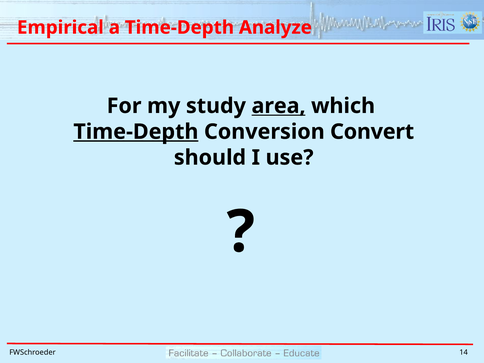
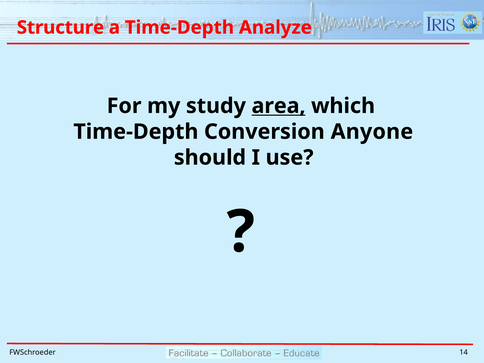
Empirical: Empirical -> Structure (60, 28)
Time-Depth underline: present -> none (136, 132)
Convert: Convert -> Anyone (372, 132)
